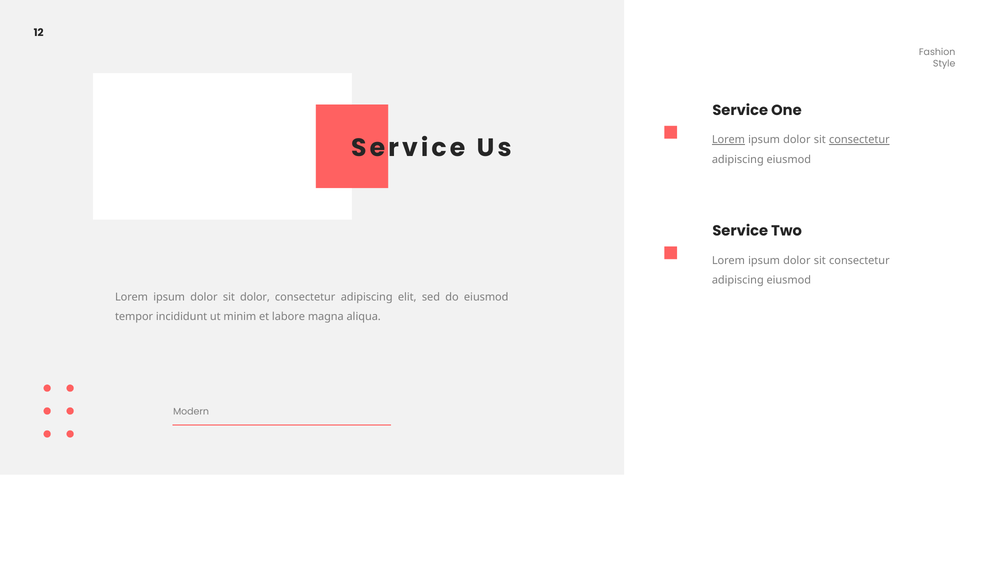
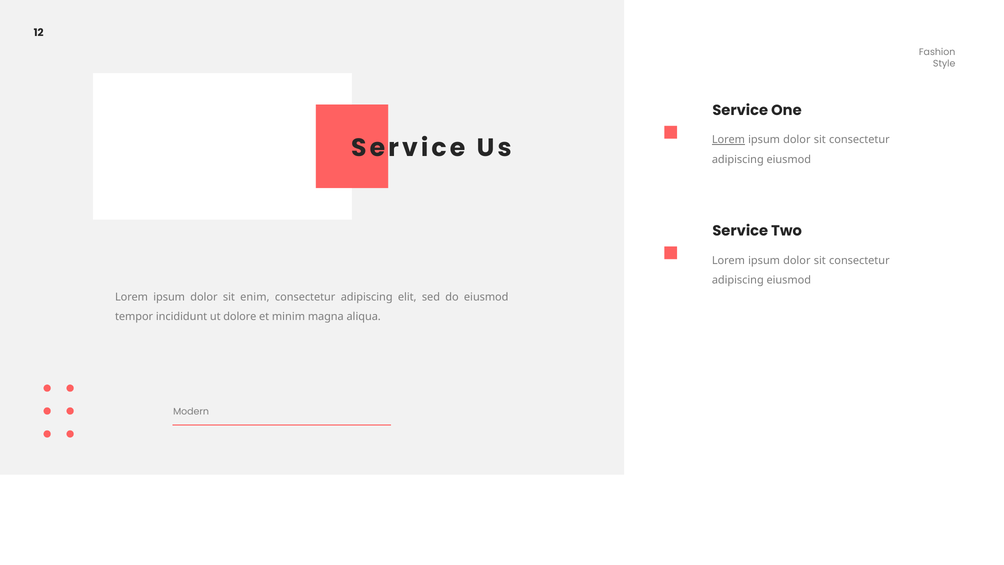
consectetur underline: present -> none (859, 140)
sit dolor: dolor -> enim (255, 297)
minim: minim -> dolore (240, 317)
labore: labore -> minim (288, 317)
